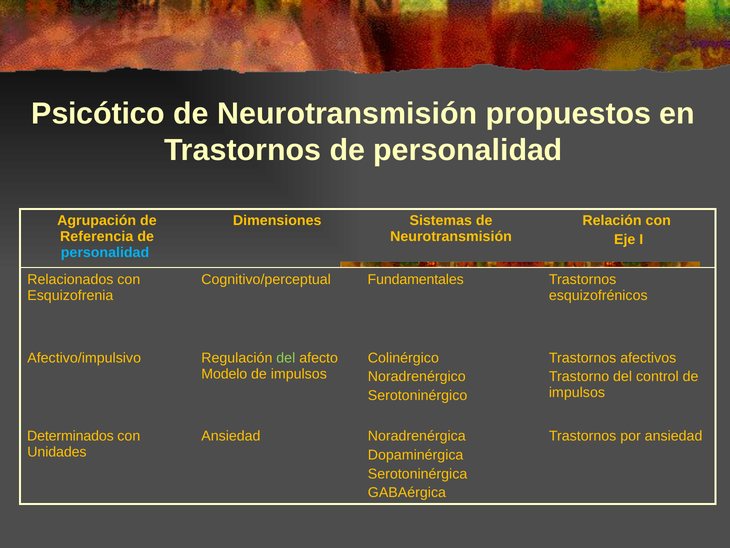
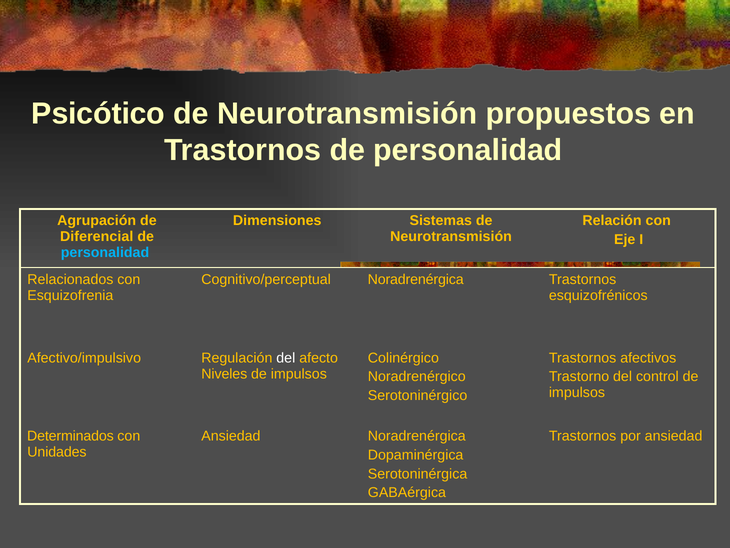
Referencia: Referencia -> Diferencial (97, 236)
Cognitivo/perceptual Fundamentales: Fundamentales -> Noradrenérgica (416, 279)
del colour: light green -> white (286, 358)
Modelo: Modelo -> Niveles (224, 374)
